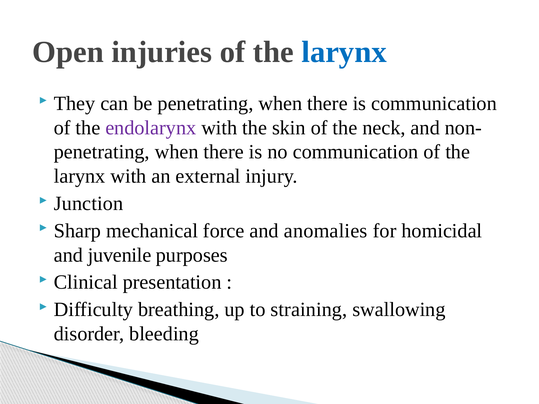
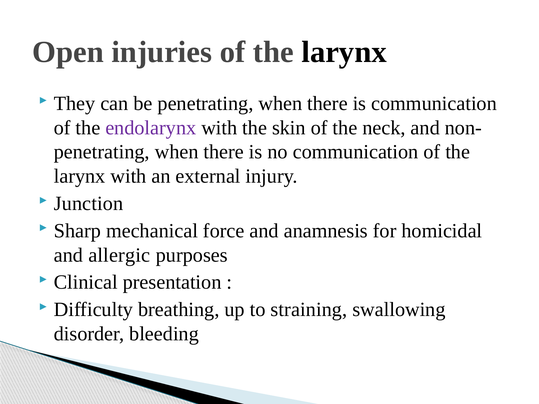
larynx colour: blue -> black (344, 52)
anomalies: anomalies -> anamnesis (326, 231)
juvenile: juvenile -> allergic (119, 255)
